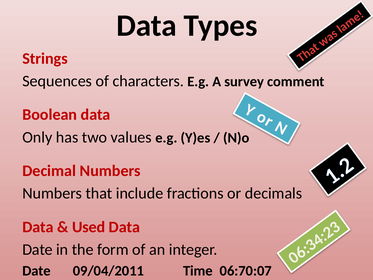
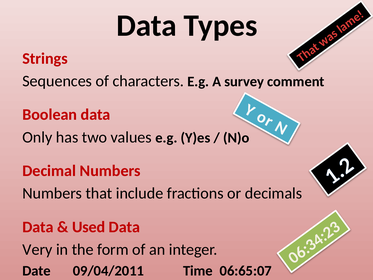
Date: Date -> Very (37, 249)
06:70:07: 06:70:07 -> 06:65:07 (246, 270)
